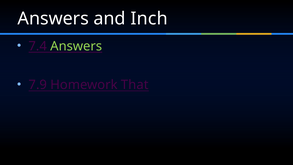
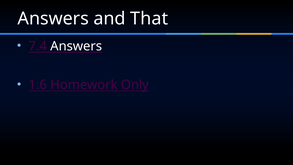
Inch: Inch -> That (149, 19)
Answers colour: light green -> white (76, 46)
7.9: 7.9 -> 1.6 (38, 85)
That: That -> Only (135, 85)
